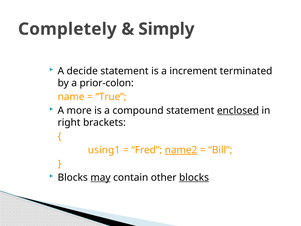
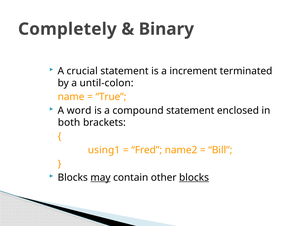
Simply: Simply -> Binary (166, 29)
decide: decide -> crucial (82, 71)
prior-colon: prior-colon -> until-colon (107, 83)
more: more -> word (79, 110)
enclosed underline: present -> none (238, 110)
right: right -> both (69, 122)
name2 underline: present -> none (181, 150)
